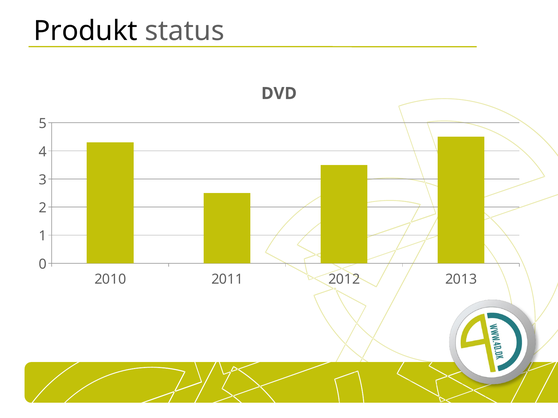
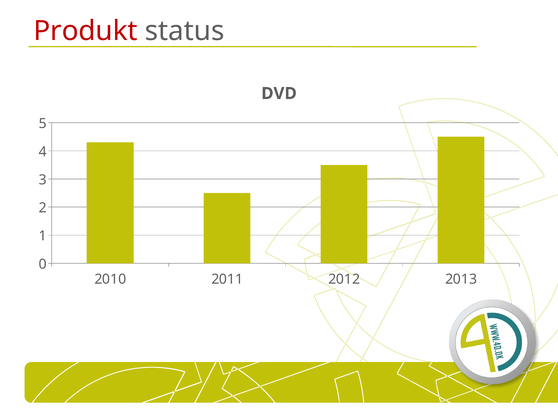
Produkt colour: black -> red (86, 31)
